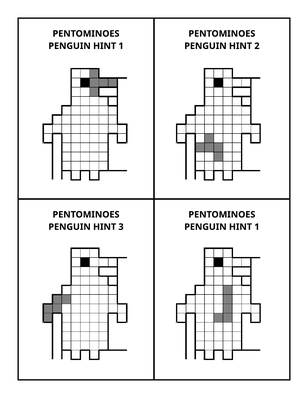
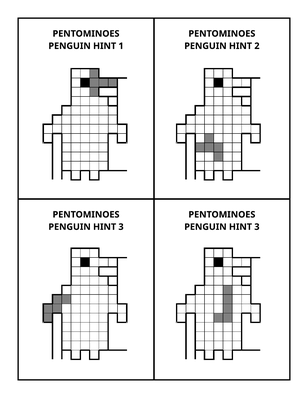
1: 1 -> 3 (257, 227)
